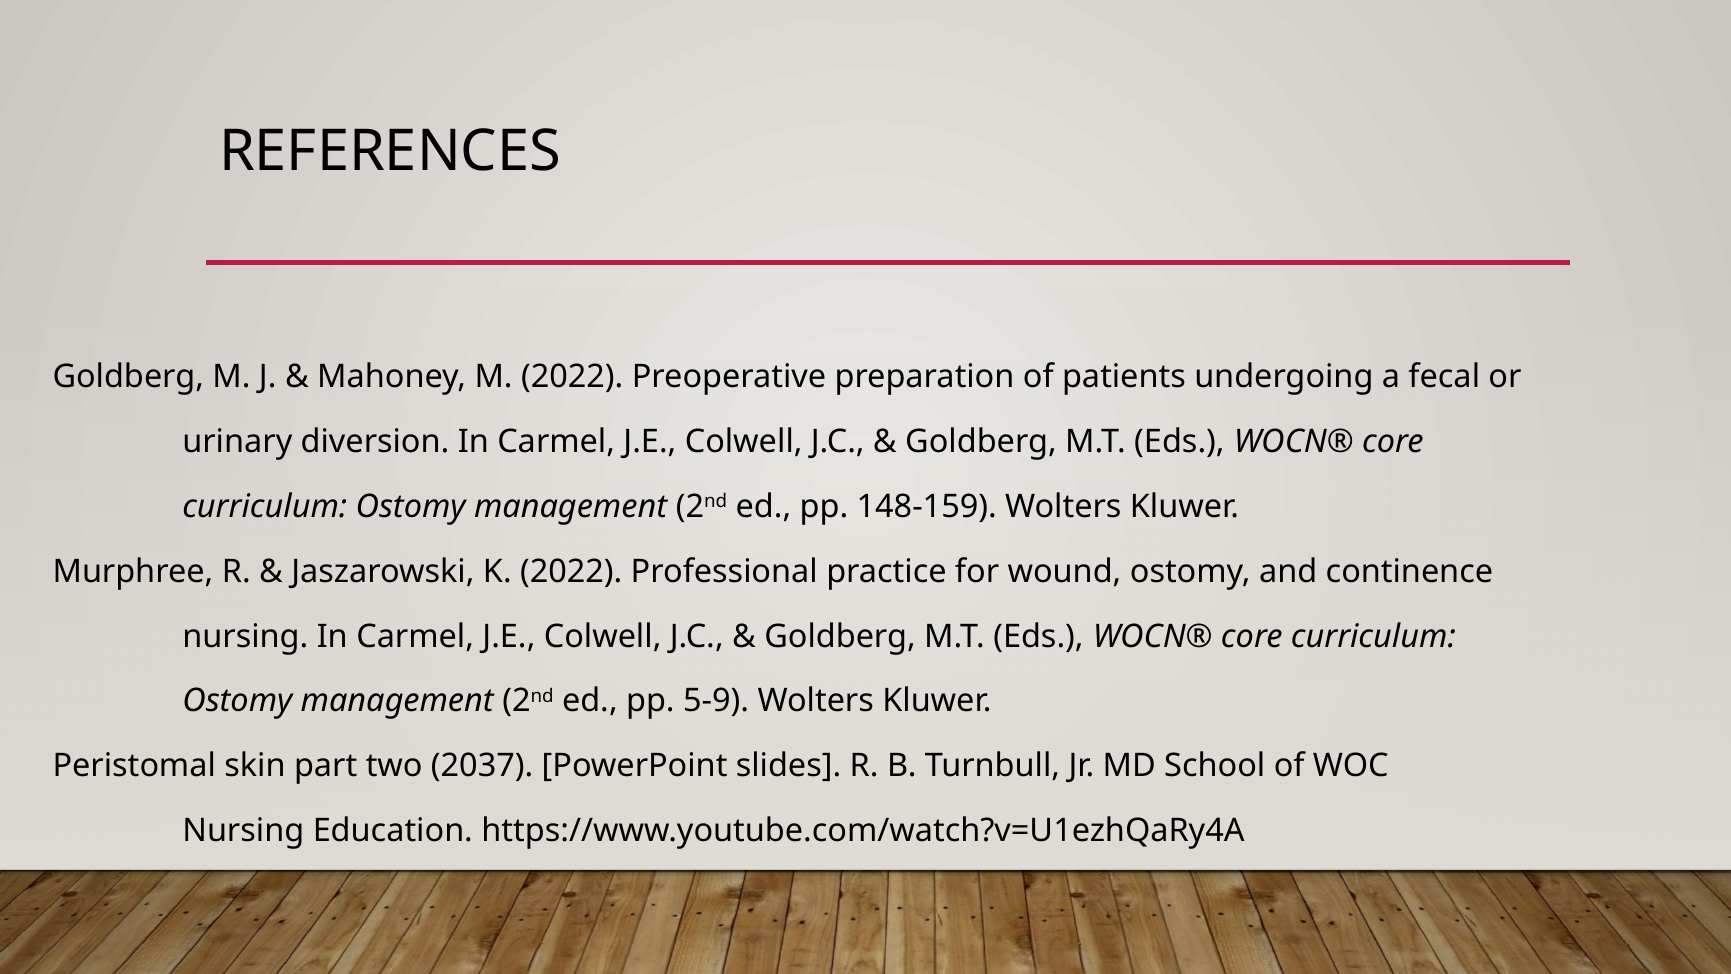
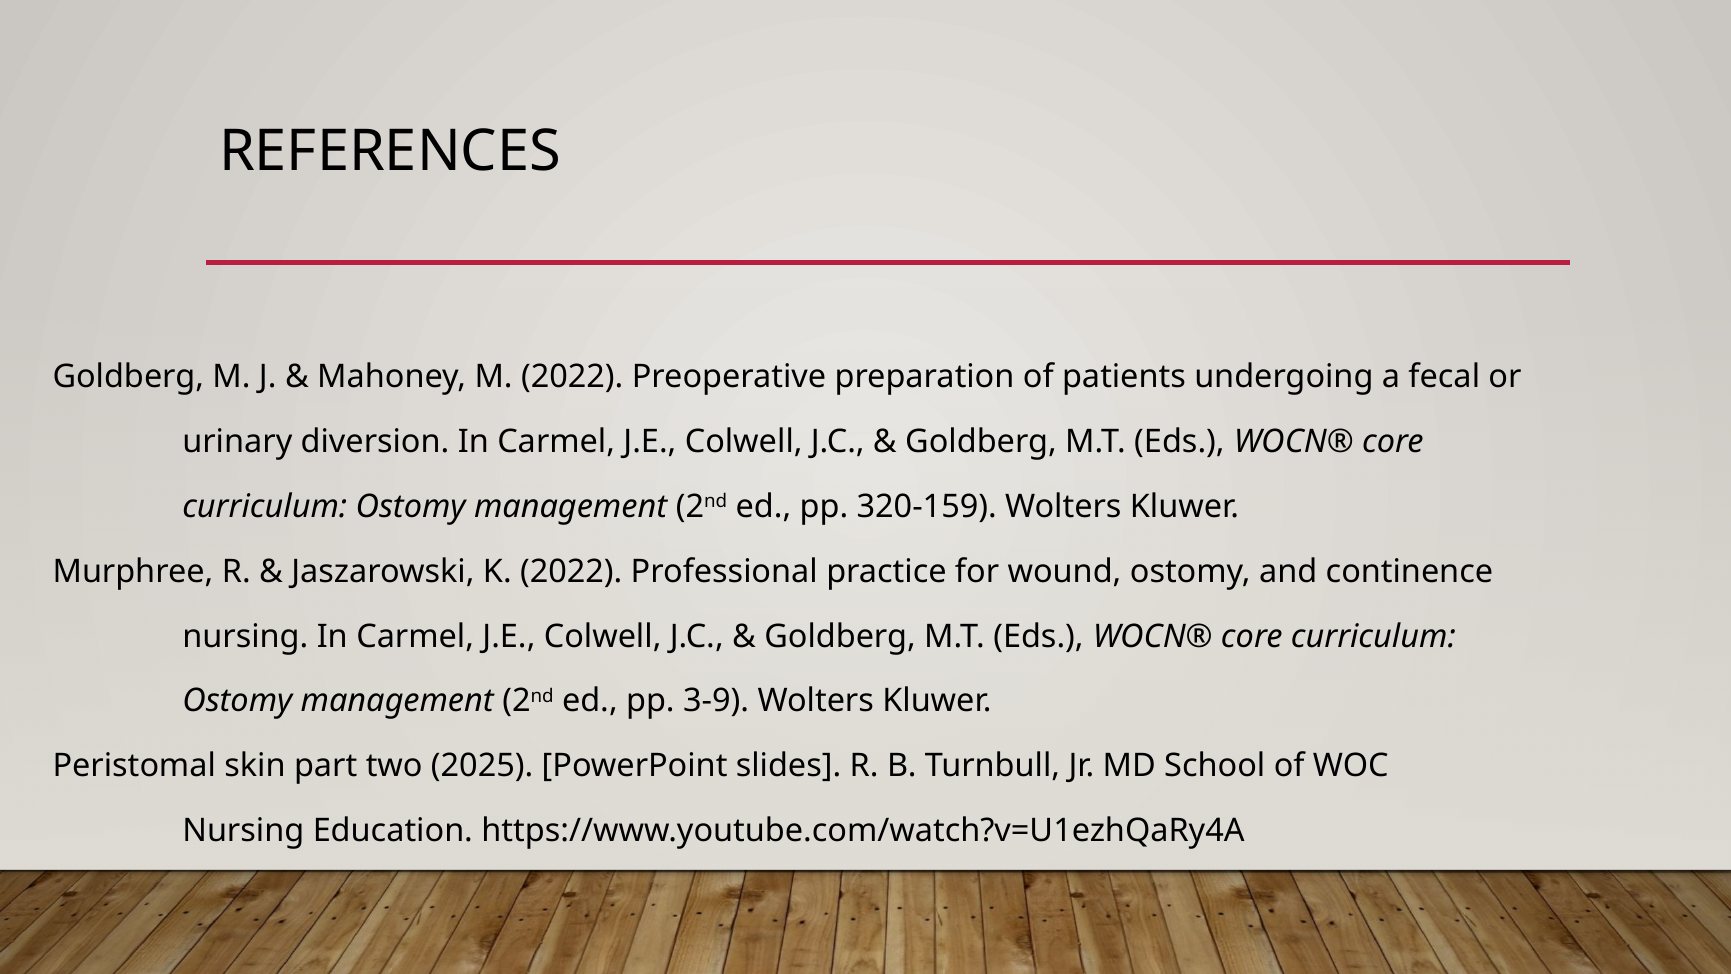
148-159: 148-159 -> 320-159 (927, 507)
5-9: 5-9 -> 3-9 (716, 701)
2037: 2037 -> 2025 (482, 766)
